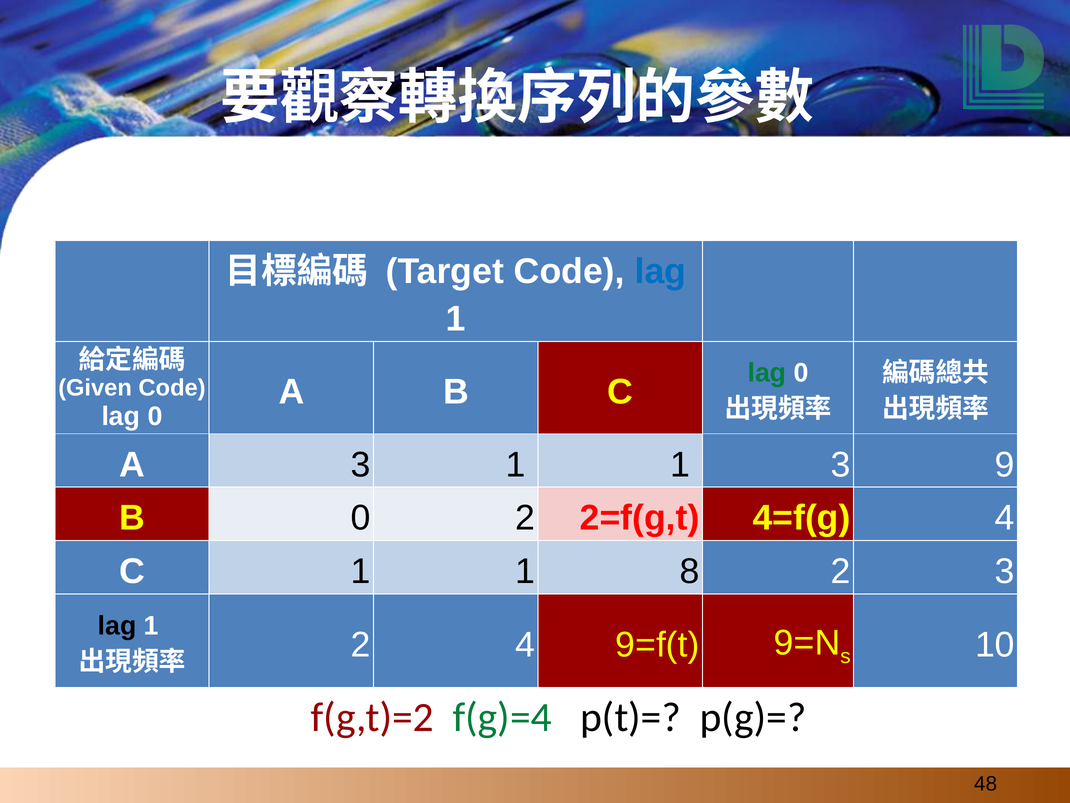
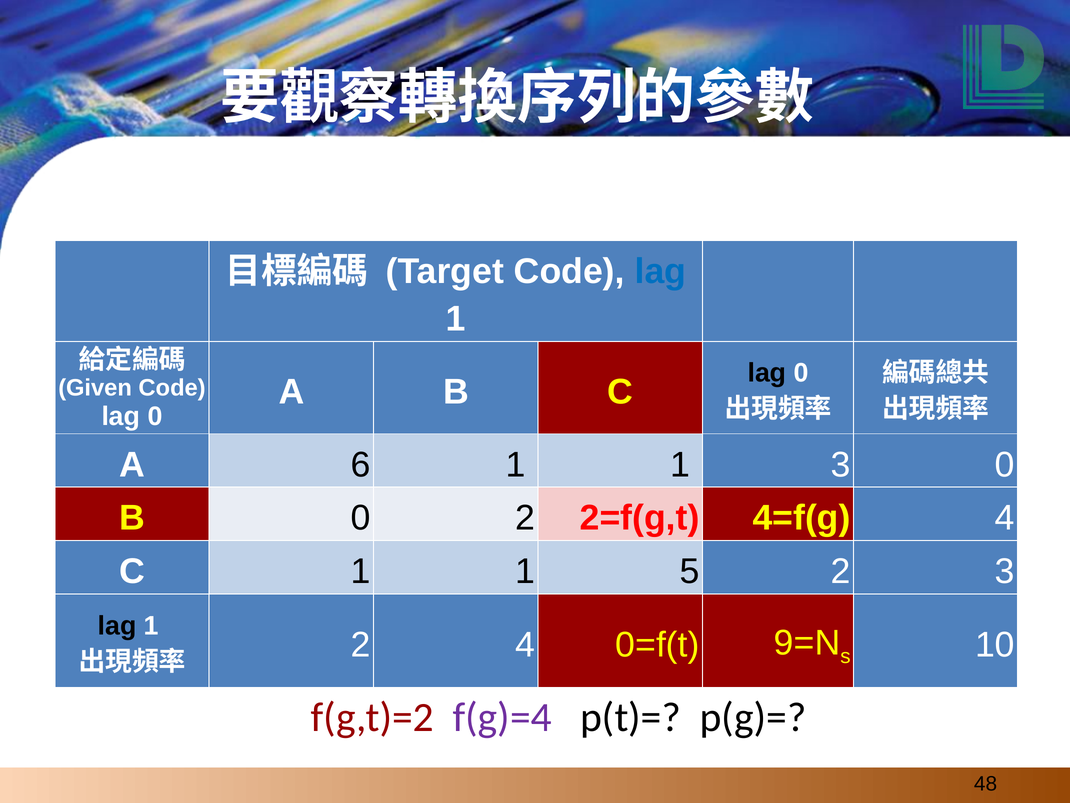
lag colour: green -> black (767, 373)
A 3: 3 -> 6 (361, 465)
3 9: 9 -> 0 (1005, 465)
8: 8 -> 5 (690, 571)
9=f(t: 9=f(t -> 0=f(t (658, 645)
f(g)=4 colour: green -> purple (502, 717)
